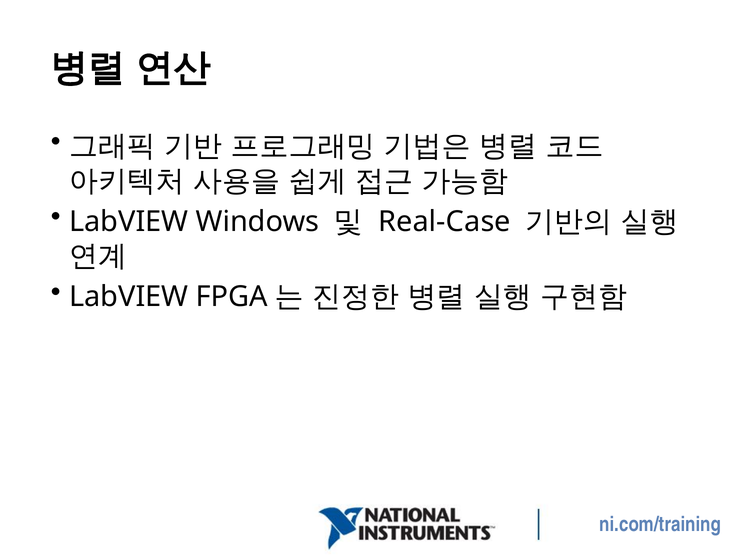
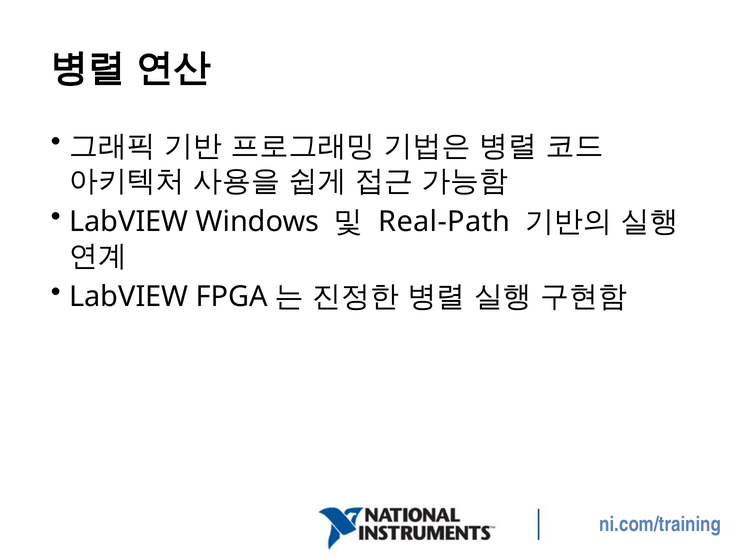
Real-Case: Real-Case -> Real-Path (444, 222)
